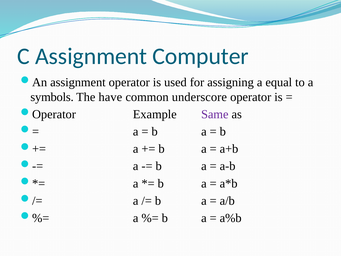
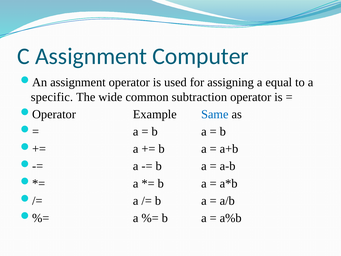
symbols: symbols -> specific (52, 97)
have: have -> wide (110, 97)
underscore: underscore -> subtraction (199, 97)
Same colour: purple -> blue (215, 114)
